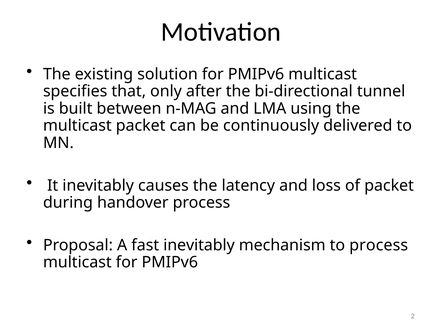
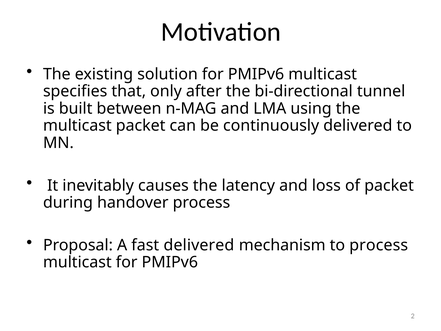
fast inevitably: inevitably -> delivered (199, 245)
